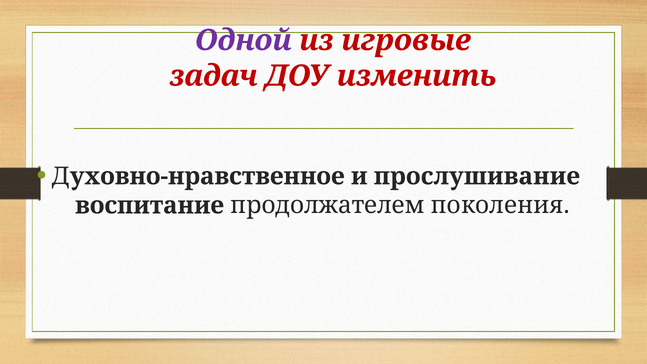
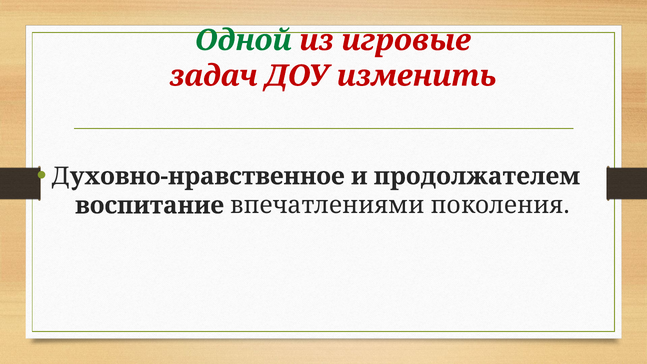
Одной colour: purple -> green (243, 40)
прослушивание: прослушивание -> продолжателем (477, 176)
продолжателем: продолжателем -> впечатлениями (328, 205)
